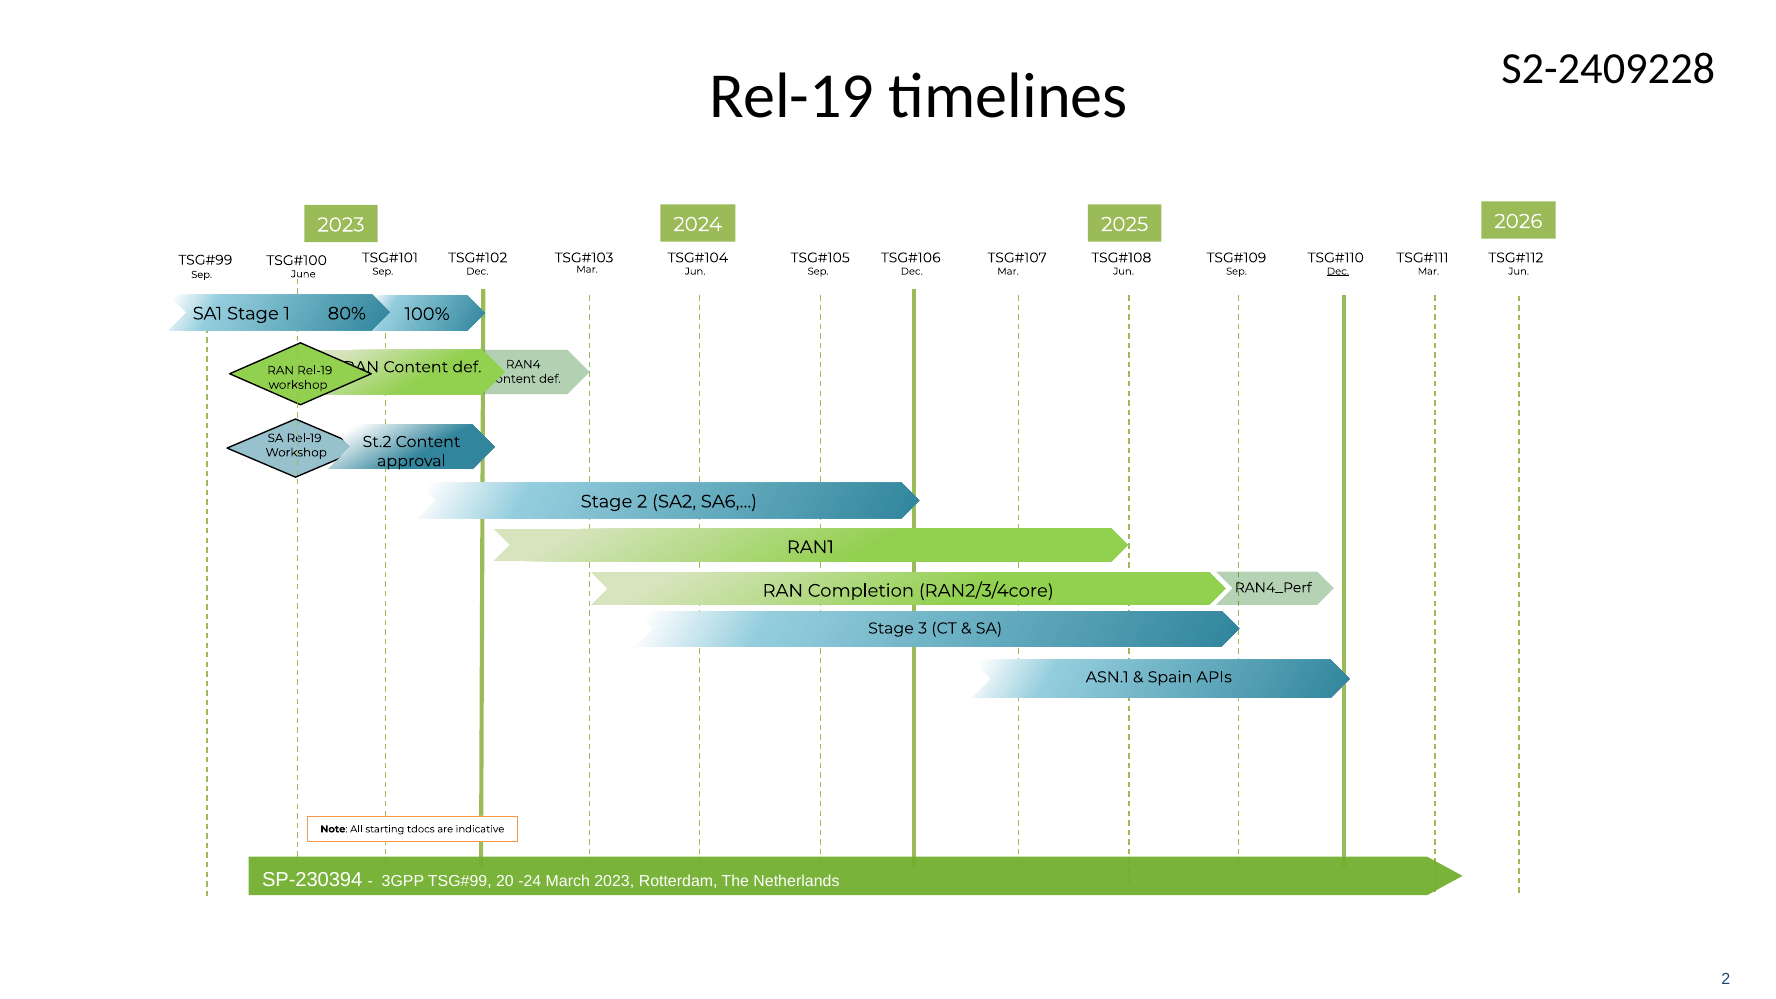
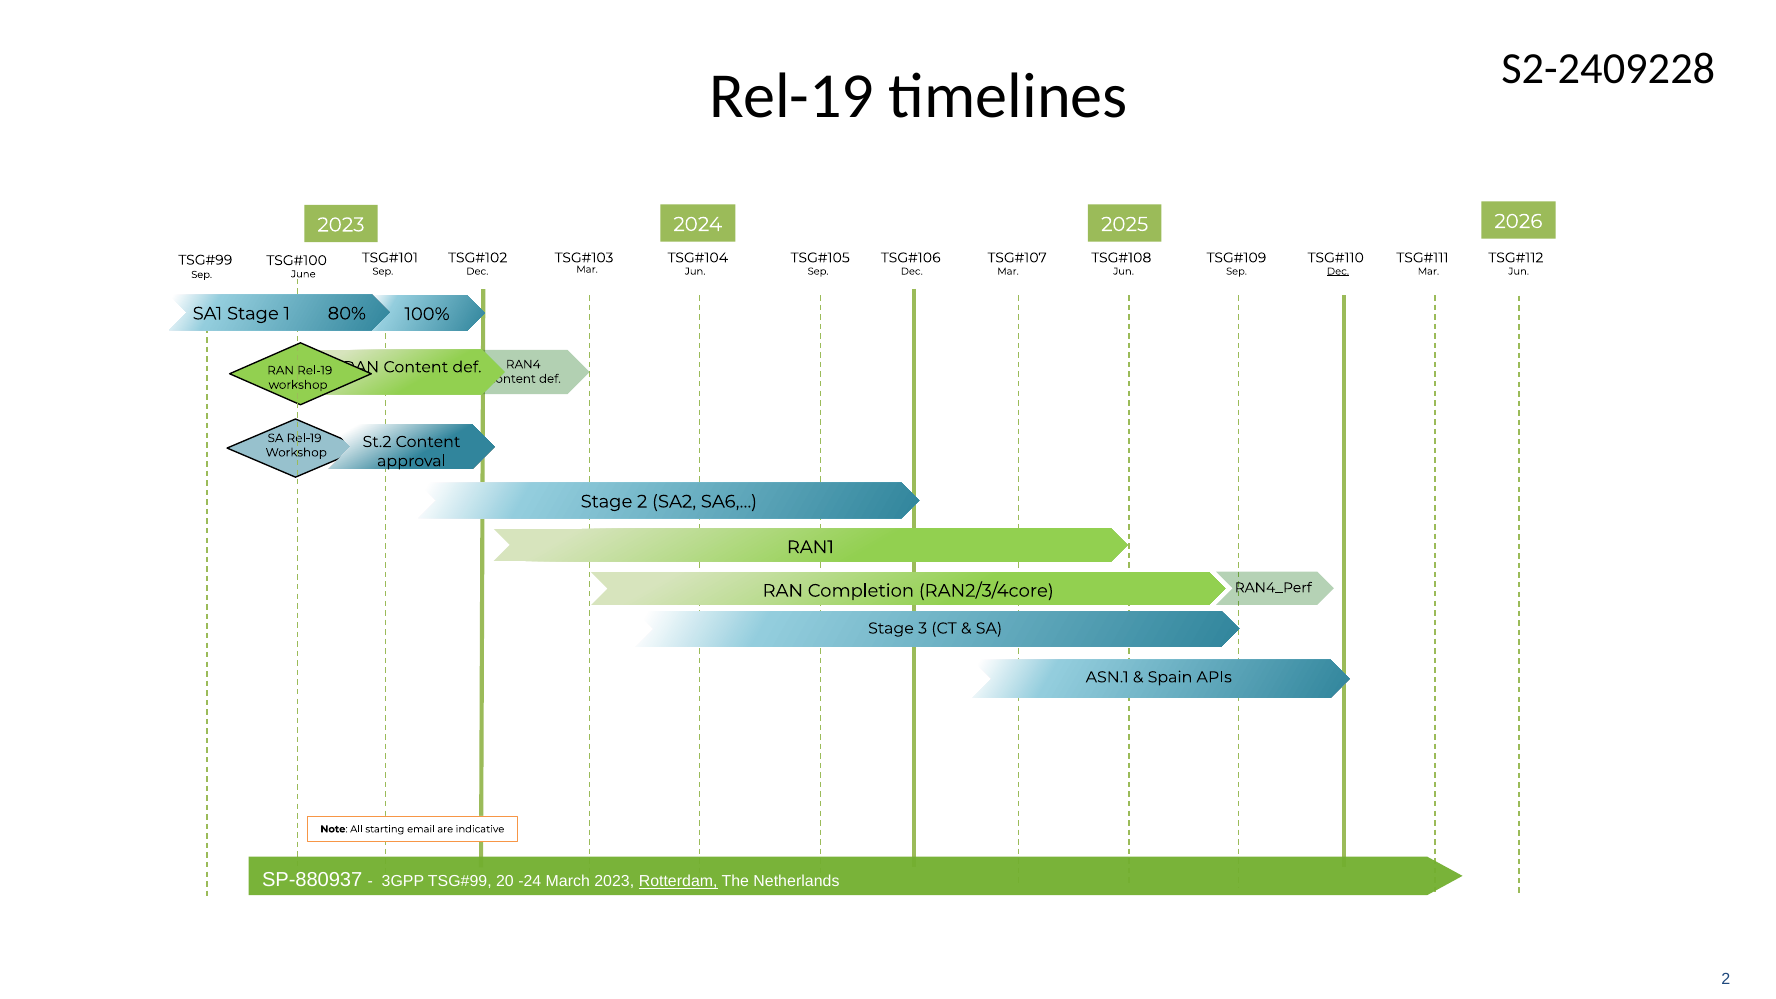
tdocs: tdocs -> email (421, 829)
SP-230394: SP-230394 -> SP-880937 (312, 880)
Rotterdam underline: none -> present (678, 881)
